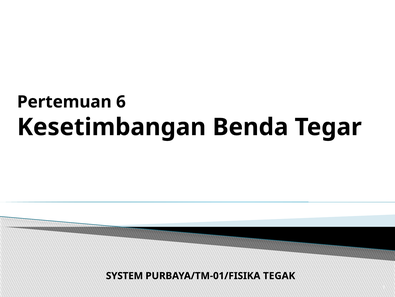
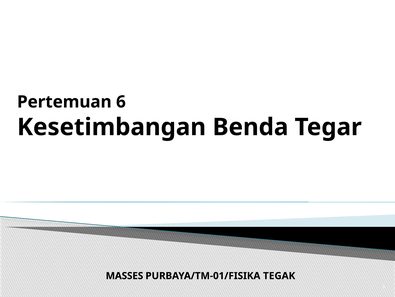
SYSTEM: SYSTEM -> MASSES (124, 275)
